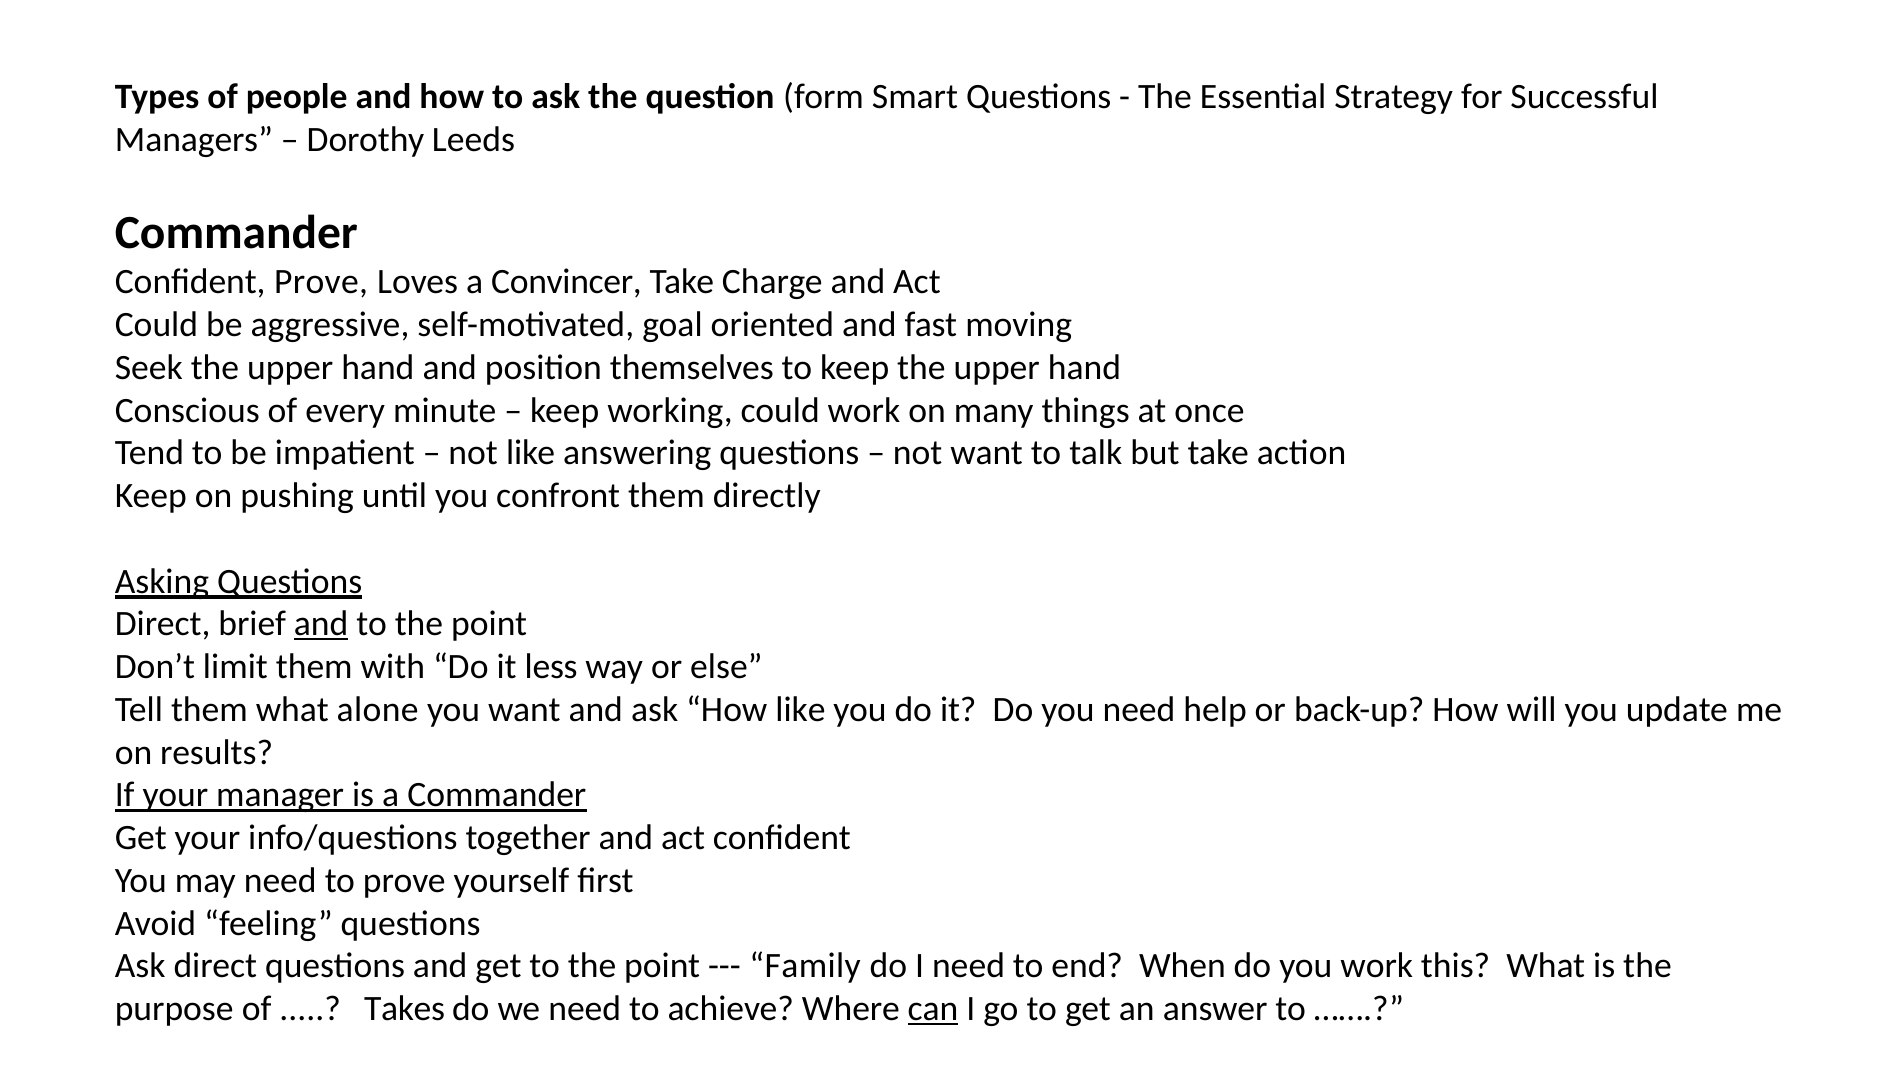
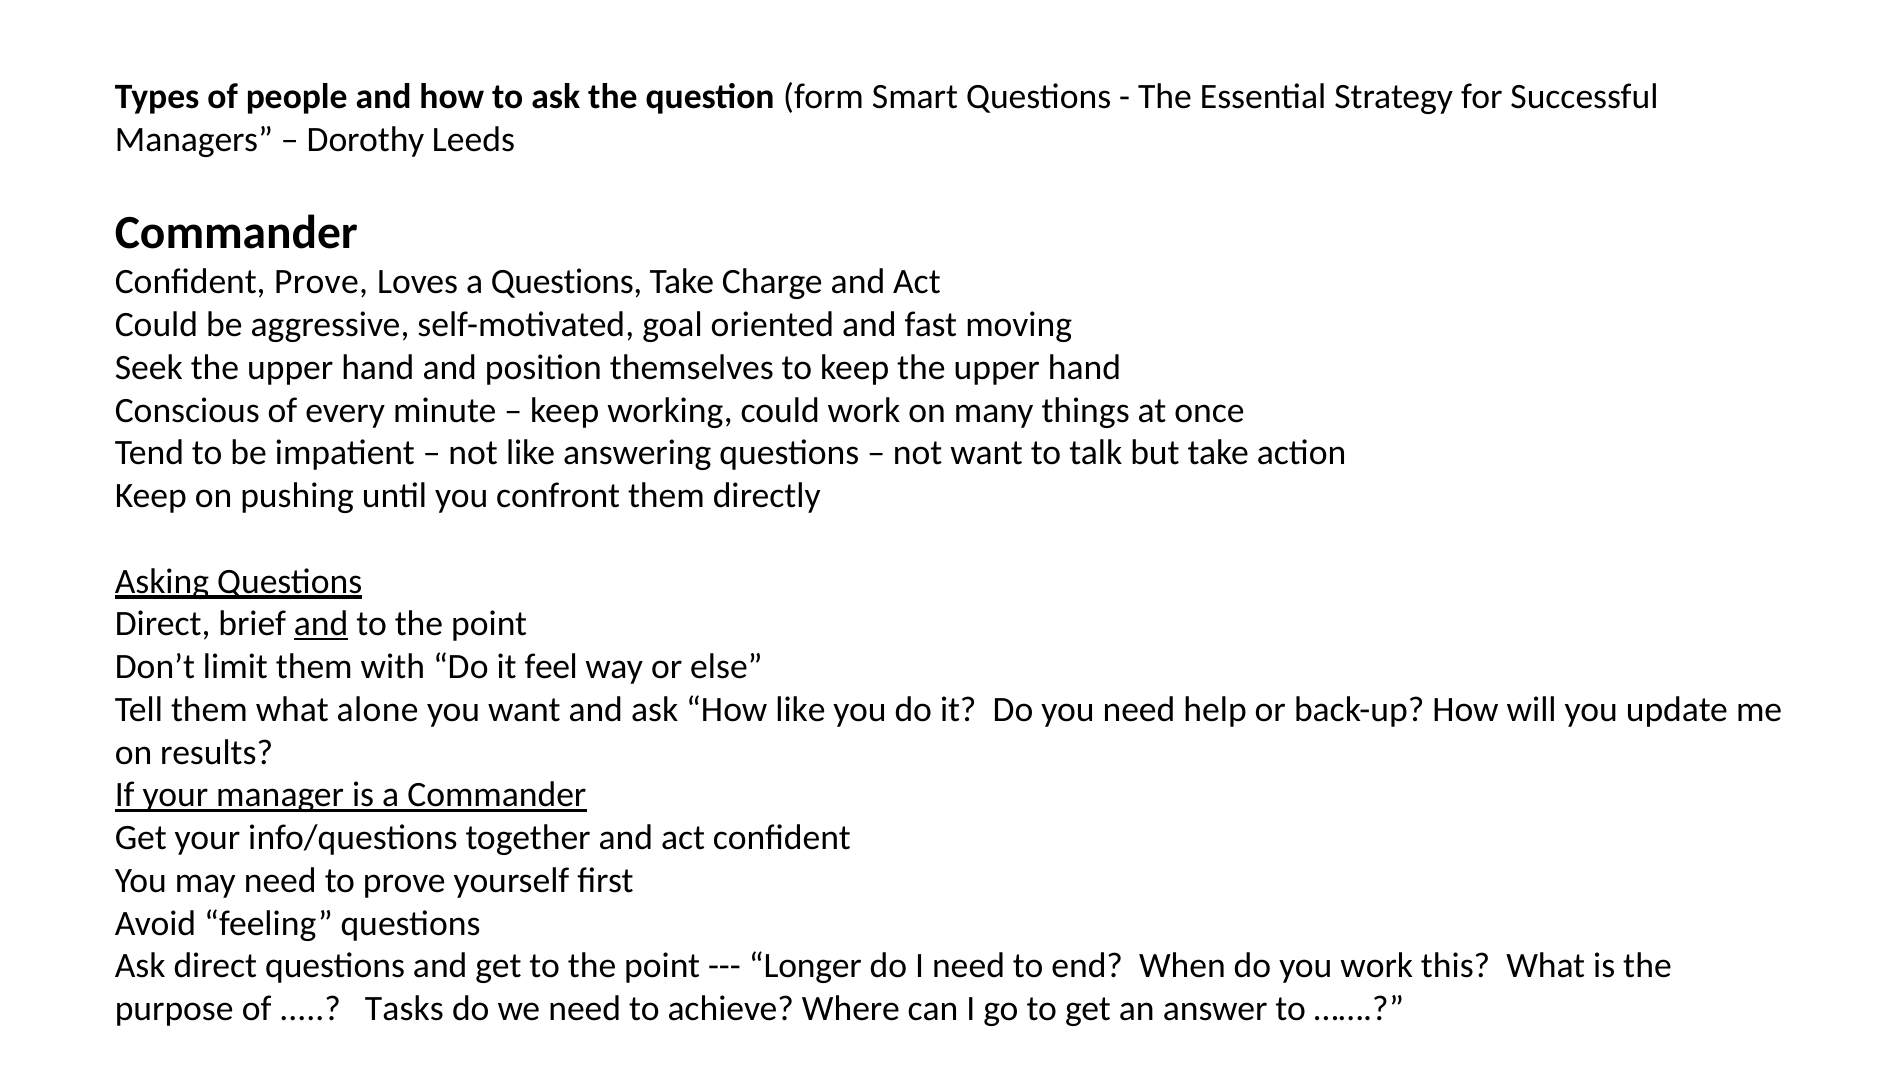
a Convincer: Convincer -> Questions (567, 282)
less: less -> feel (551, 667)
Family: Family -> Longer (805, 966)
Takes: Takes -> Tasks (404, 1009)
can underline: present -> none (933, 1009)
